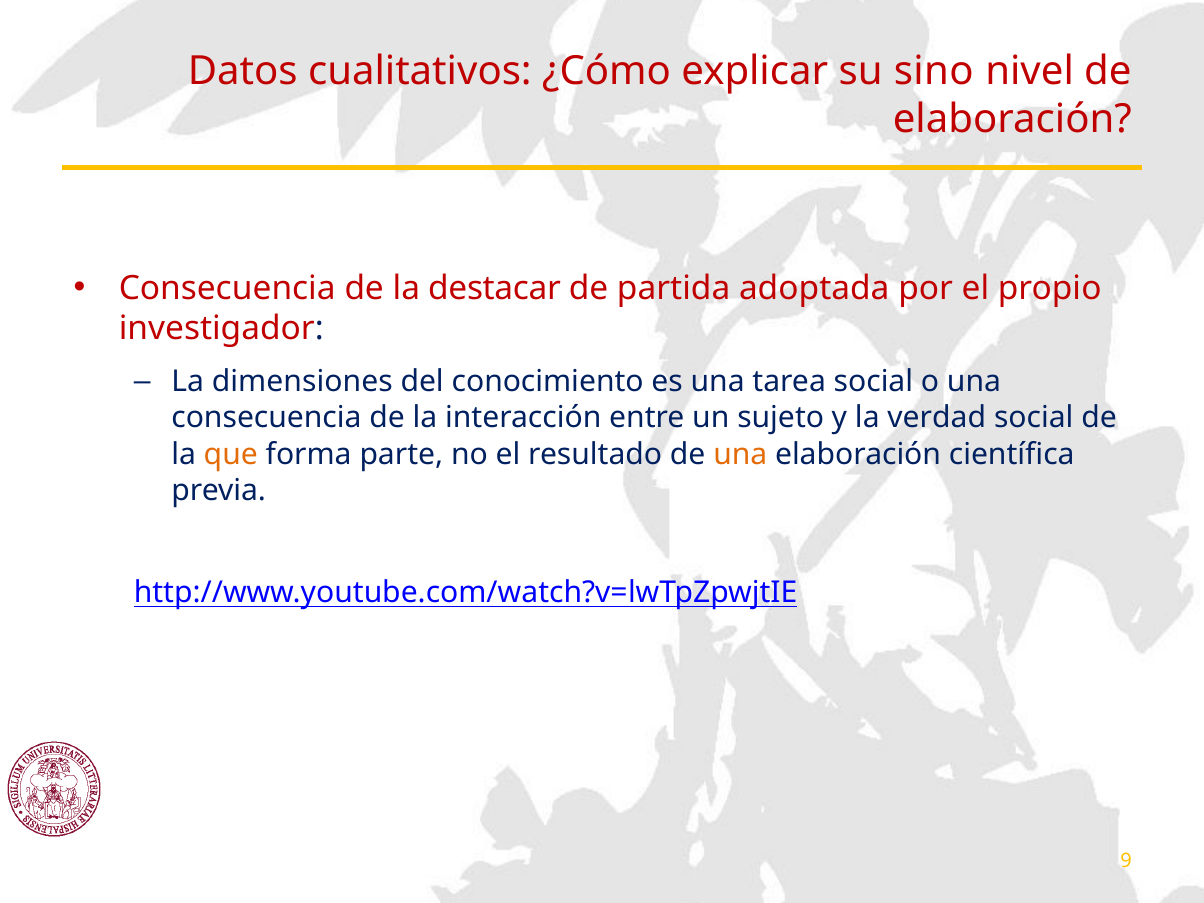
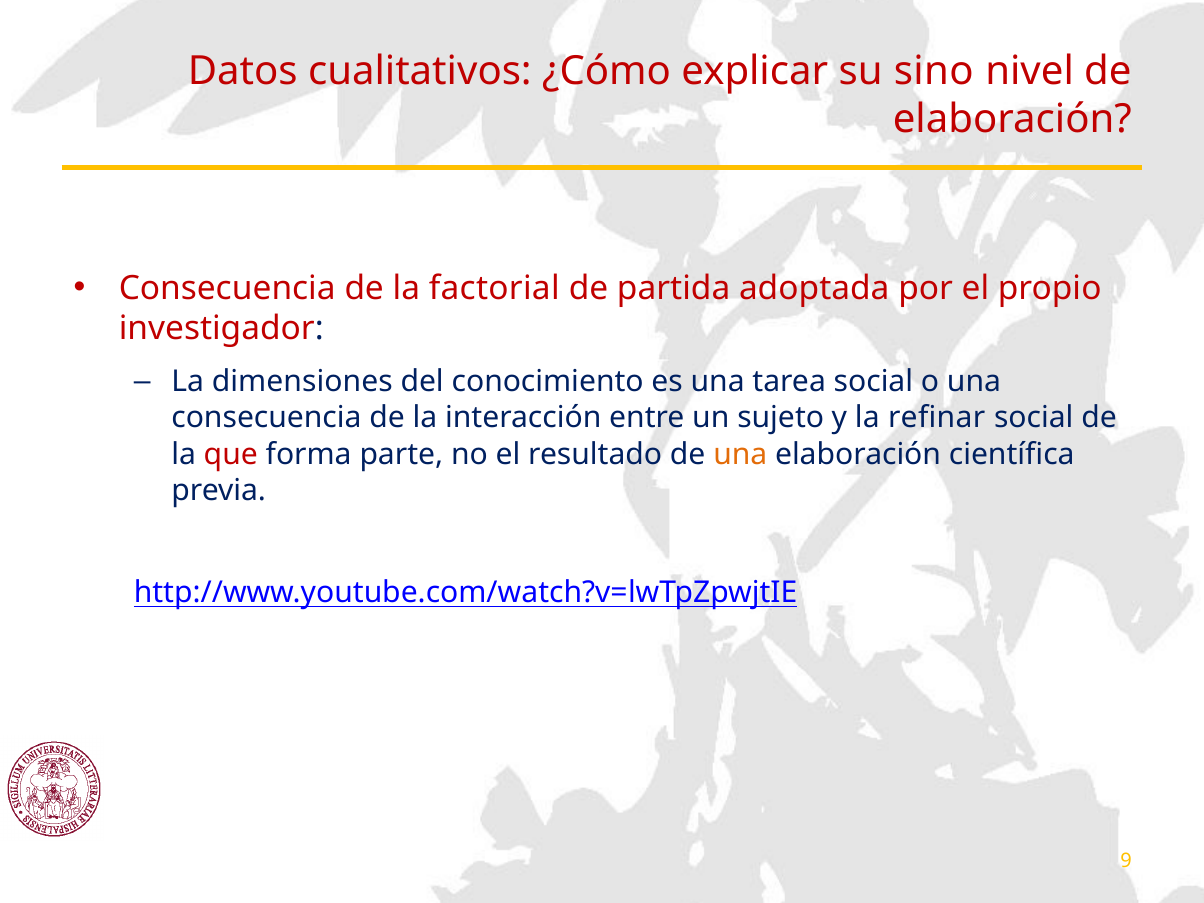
destacar: destacar -> factorial (494, 289)
verdad: verdad -> refinar (937, 418)
que colour: orange -> red (231, 454)
